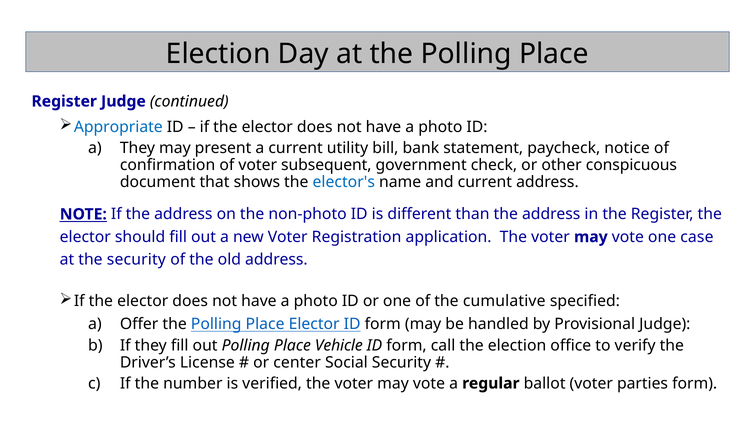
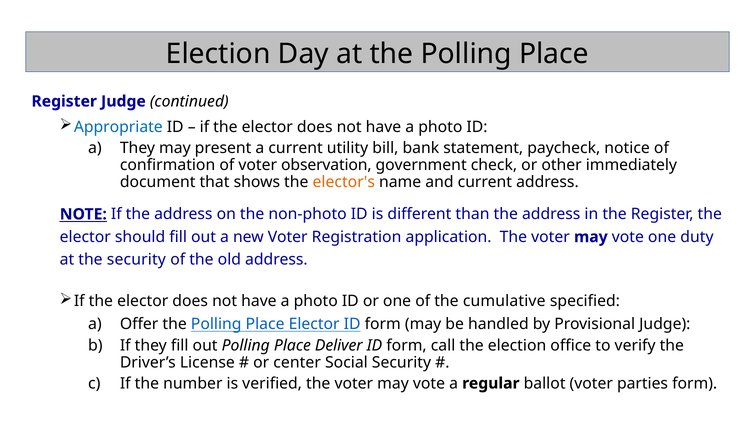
subsequent: subsequent -> observation (326, 165)
conspicuous: conspicuous -> immediately (631, 165)
elector's colour: blue -> orange (344, 182)
case: case -> duty (697, 237)
Vehicle: Vehicle -> Deliver (339, 345)
